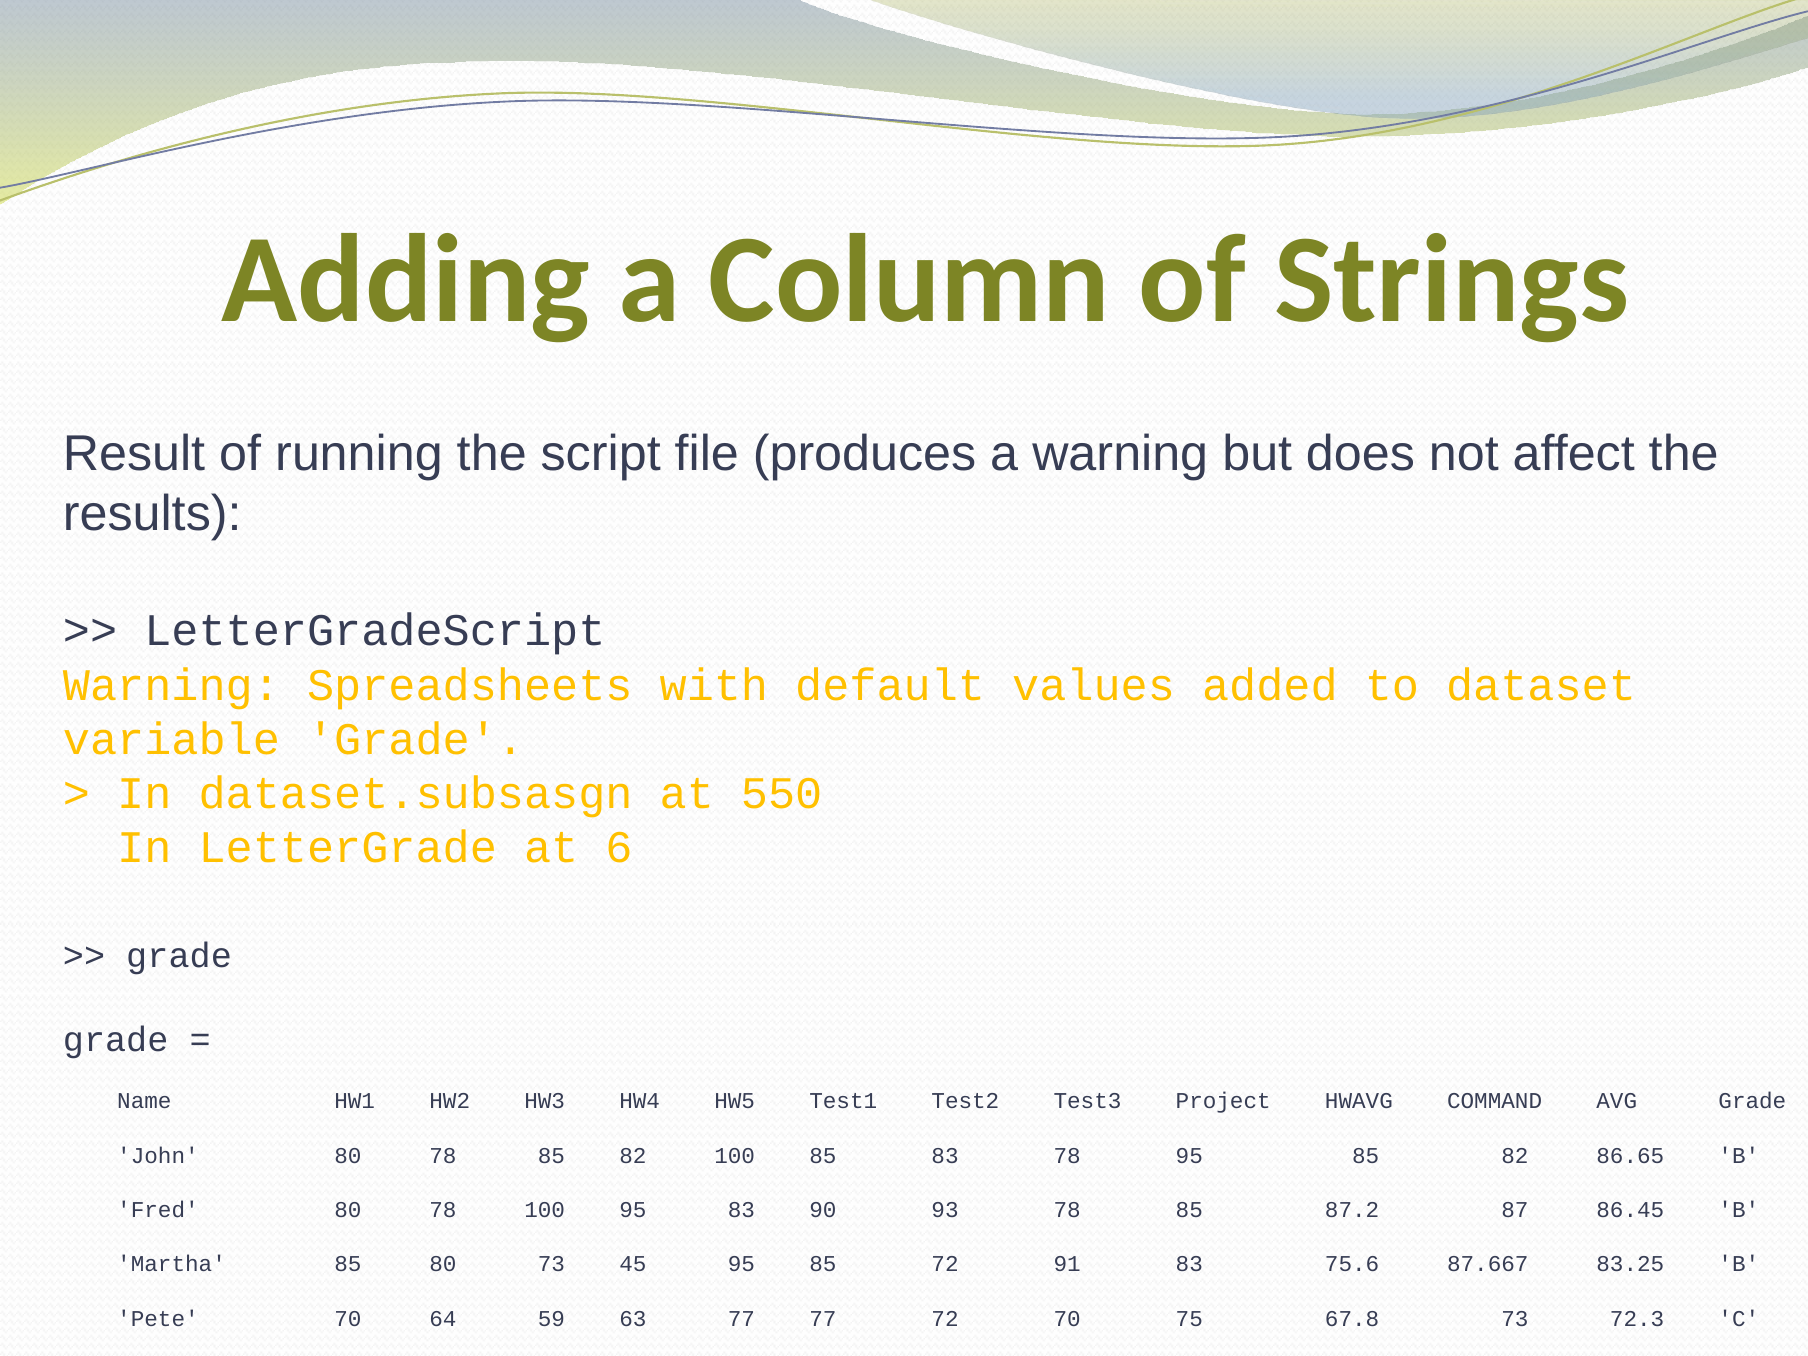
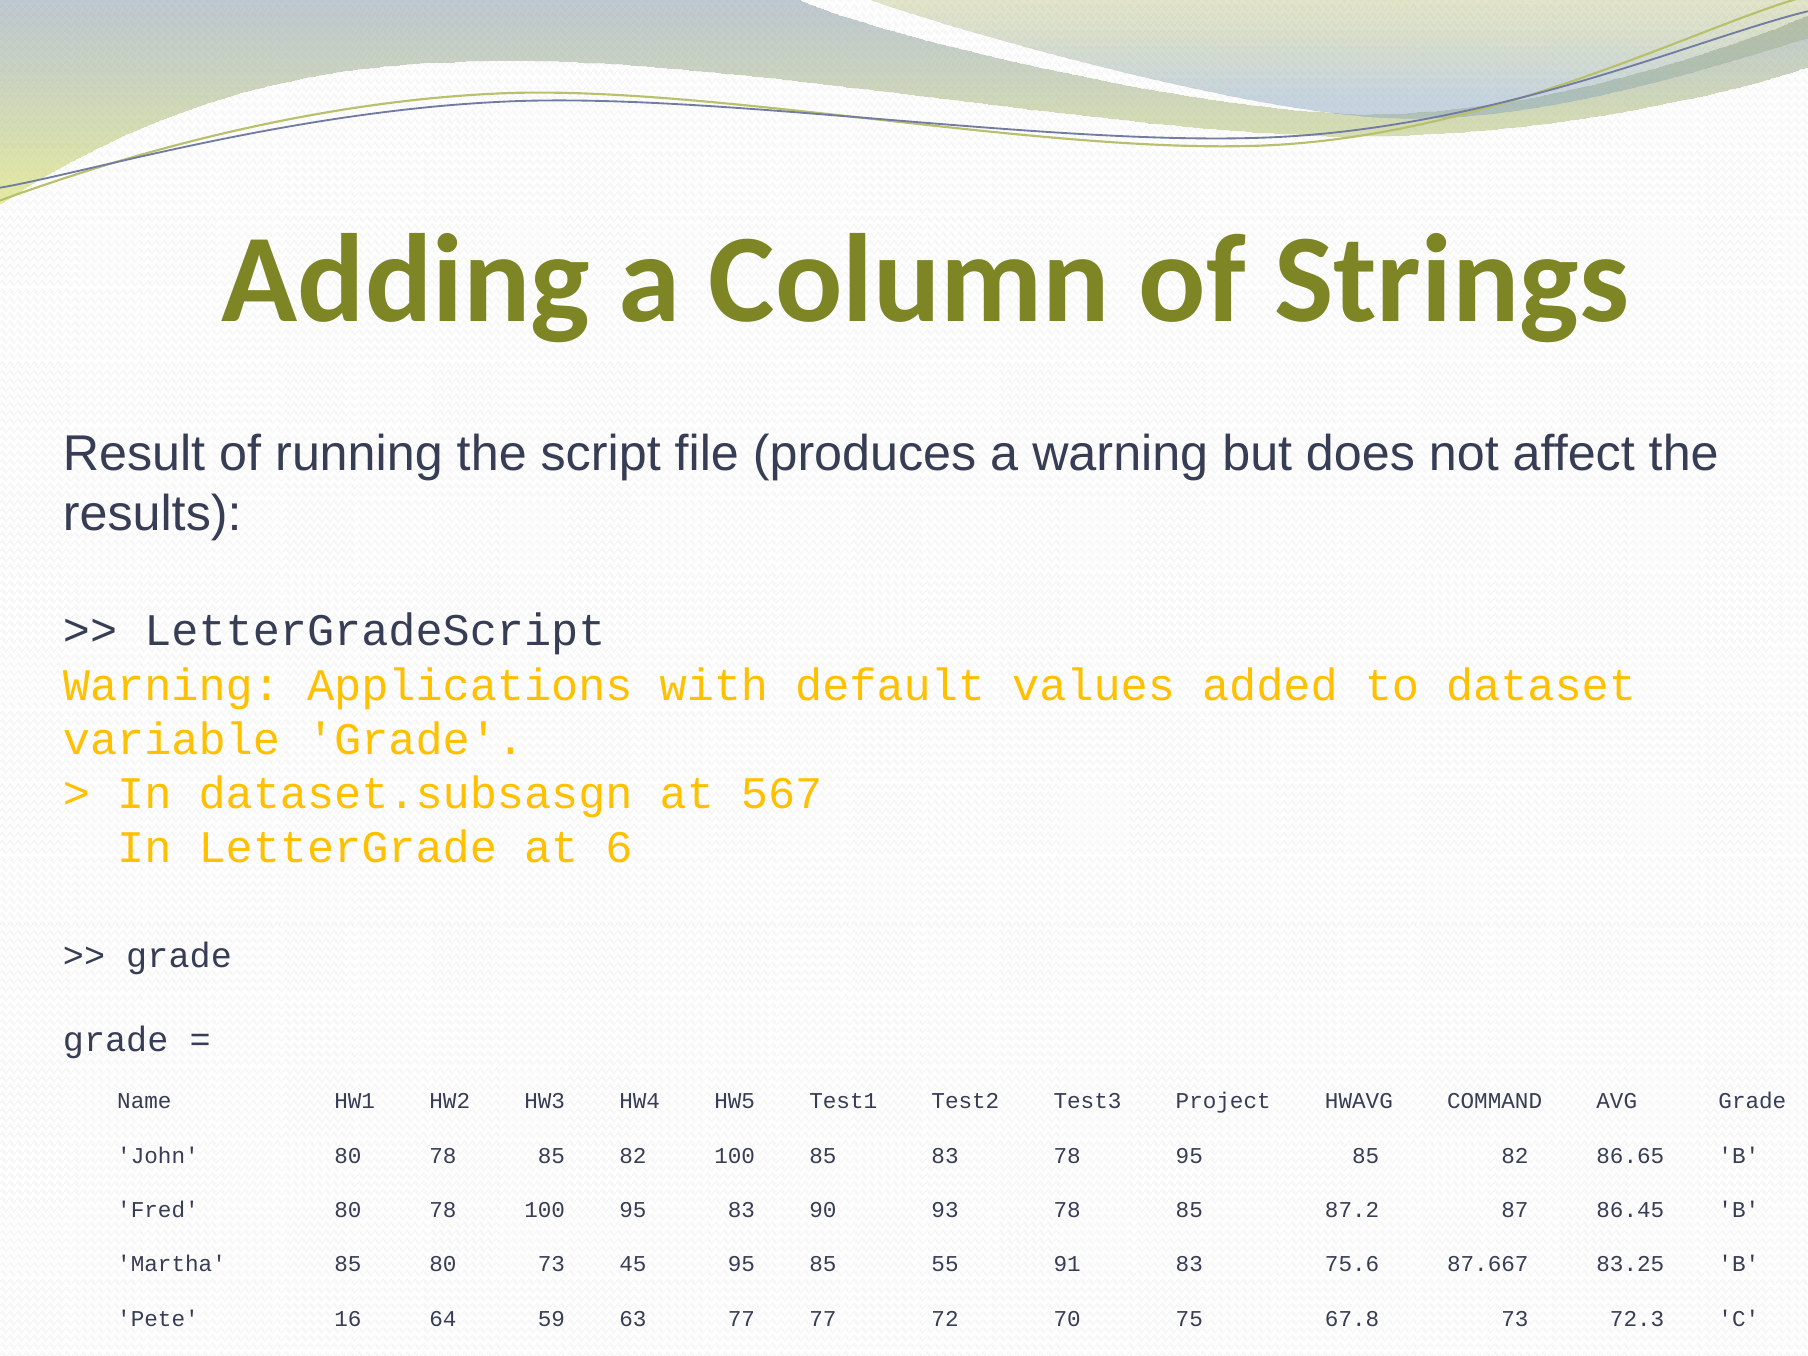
Spreadsheets: Spreadsheets -> Applications (470, 685)
550: 550 -> 567 (782, 794)
85 72: 72 -> 55 (945, 1264)
Pete 70: 70 -> 16 (348, 1319)
